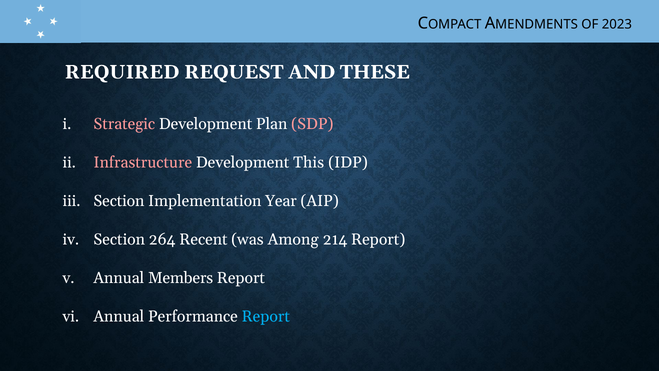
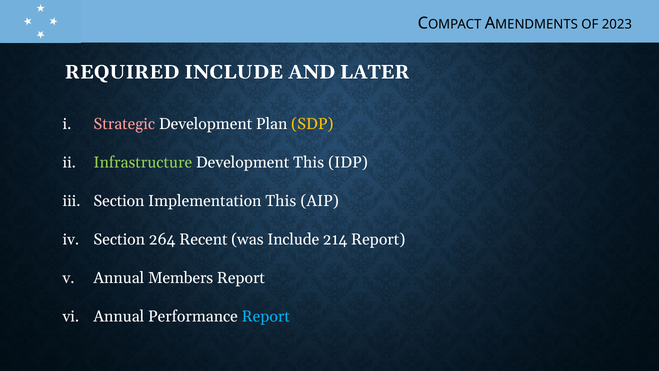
REQUIRED REQUEST: REQUEST -> INCLUDE (234, 72)
THESE: THESE -> LATER (375, 72)
SDP colour: pink -> yellow (312, 124)
Infrastructure colour: pink -> light green (143, 162)
Implementation Year: Year -> This (281, 201)
was Among: Among -> Include (293, 239)
